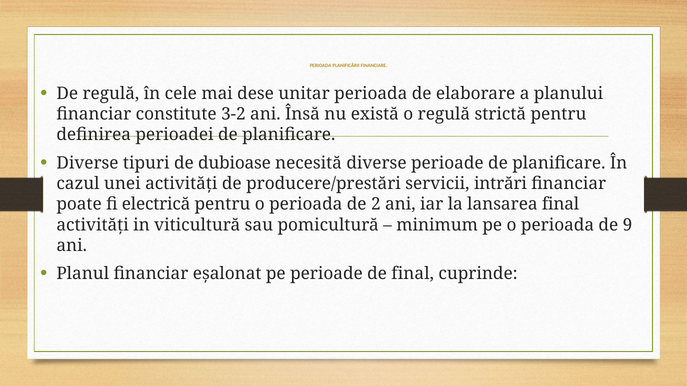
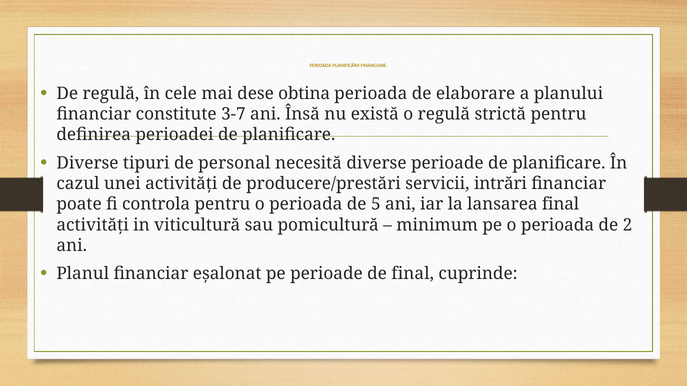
unitar: unitar -> obtina (304, 94)
3-2: 3-2 -> 3-7 (233, 114)
dubioase: dubioase -> personal (234, 163)
electrică: electrică -> controla (156, 204)
2: 2 -> 5 (376, 204)
9: 9 -> 2 (627, 225)
